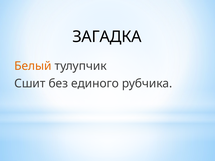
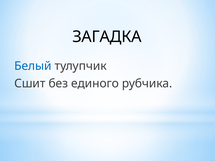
Белый colour: orange -> blue (33, 66)
